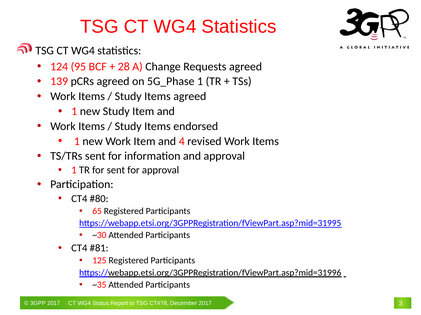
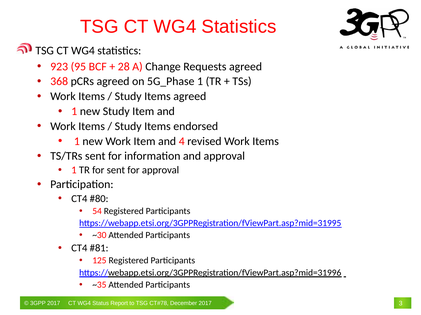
124: 124 -> 923 (59, 67)
139: 139 -> 368 (59, 82)
65: 65 -> 54 (97, 212)
